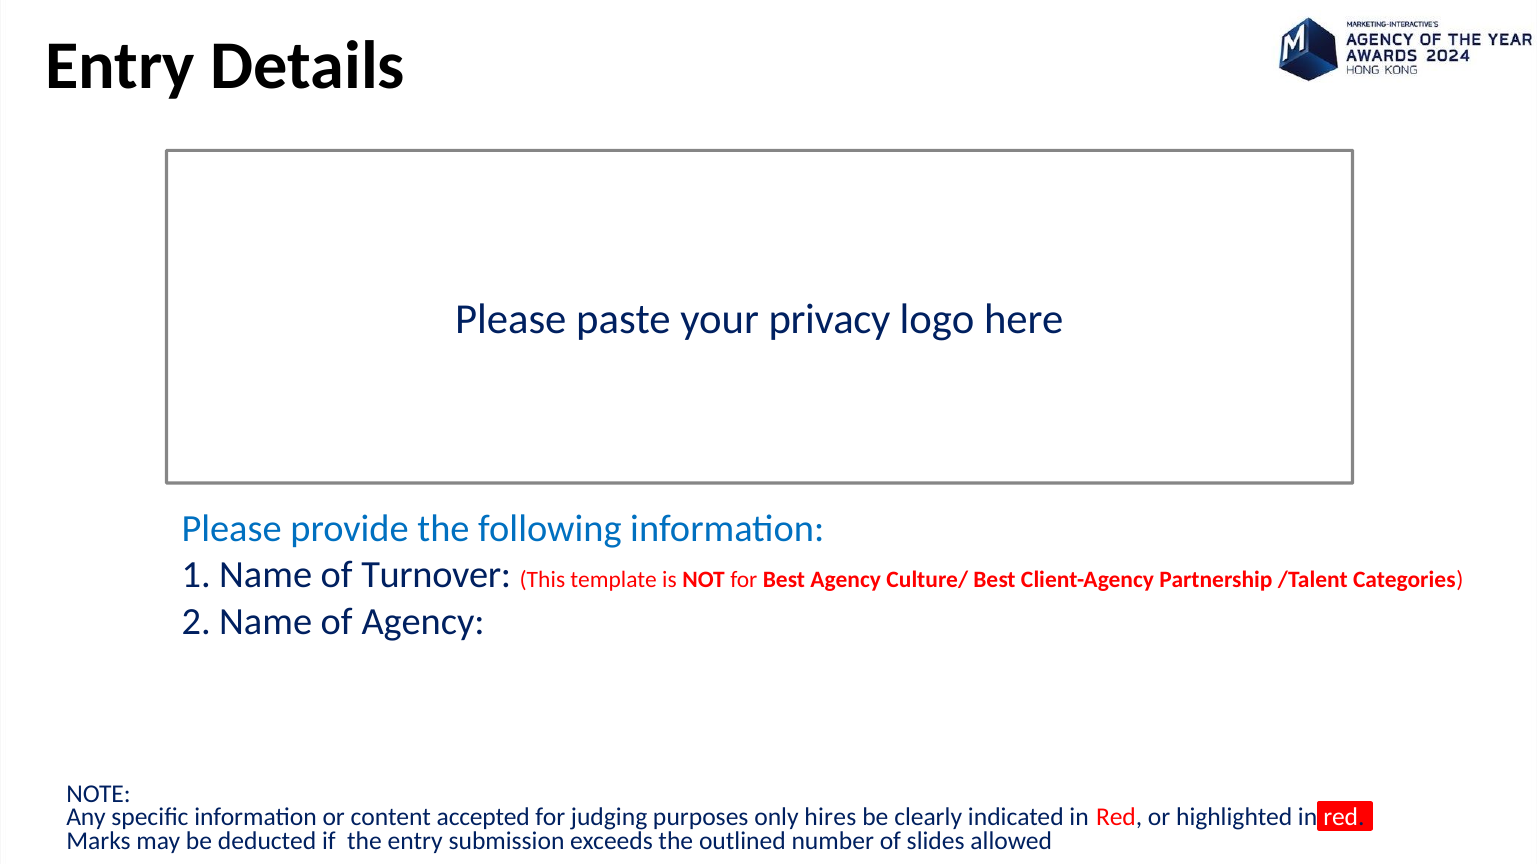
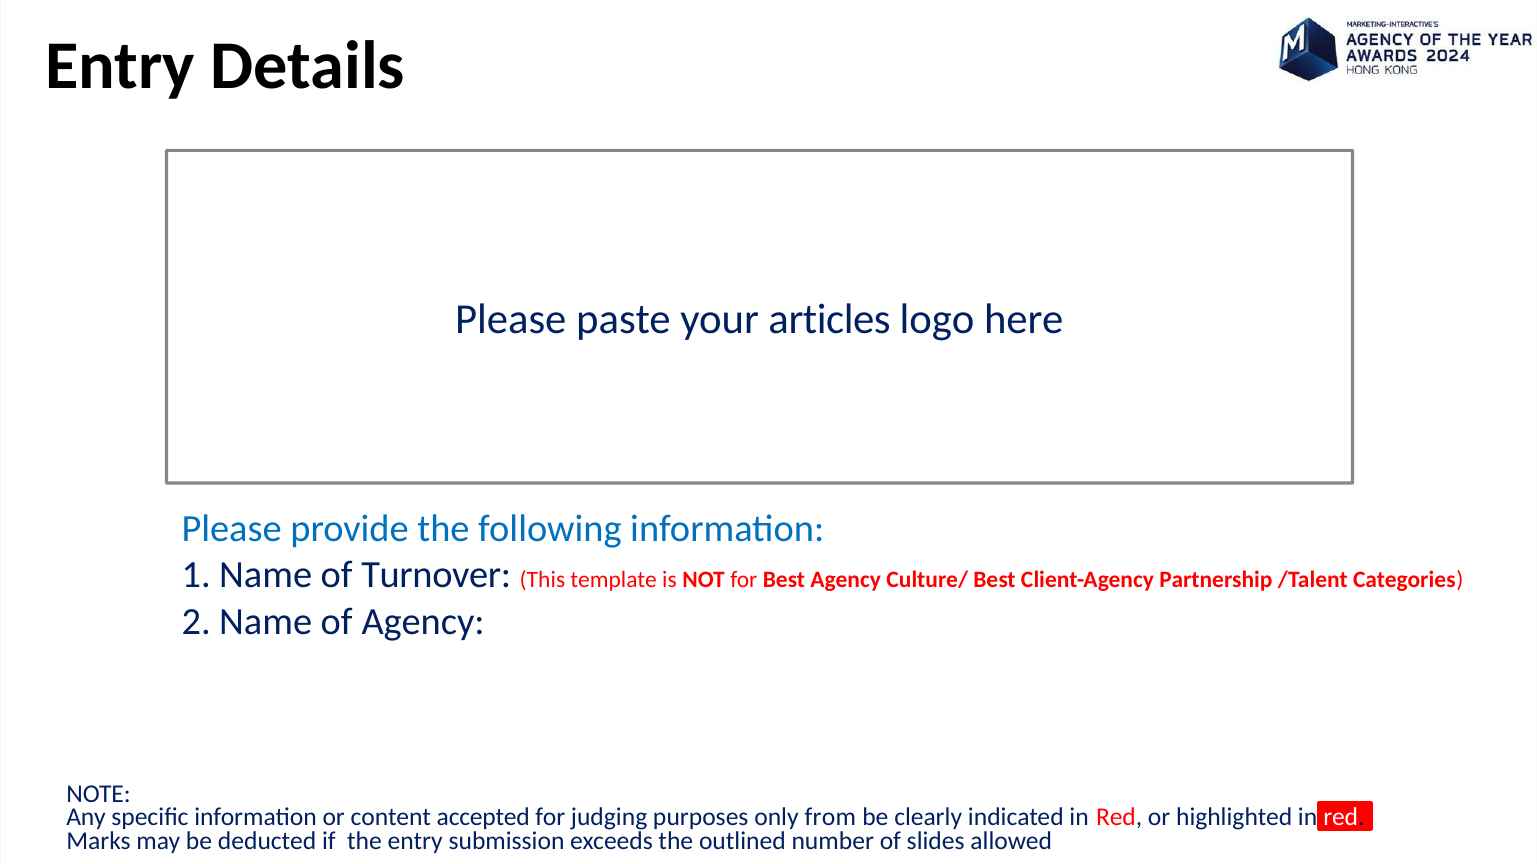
privacy: privacy -> articles (830, 320)
hires: hires -> from (830, 818)
